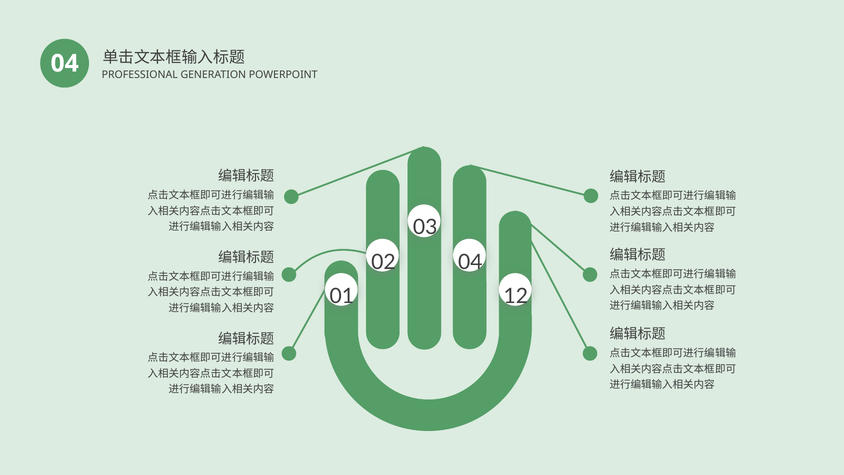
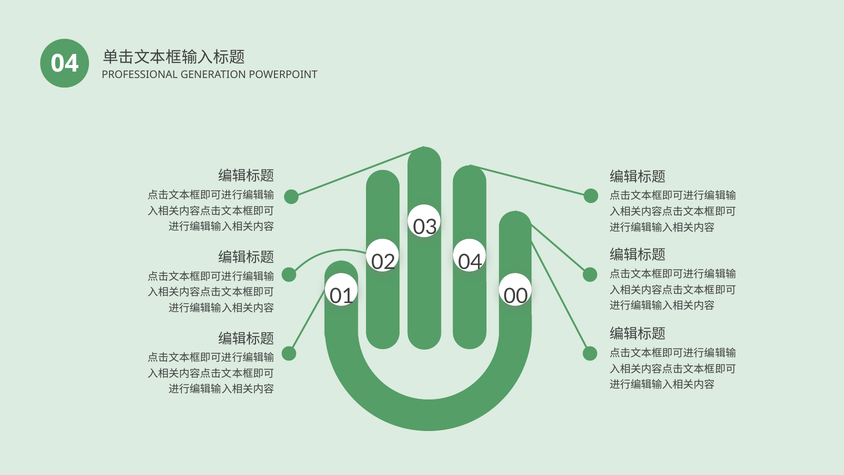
12: 12 -> 00 (516, 296)
